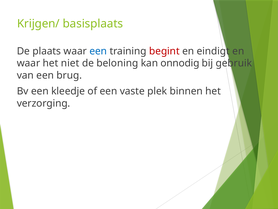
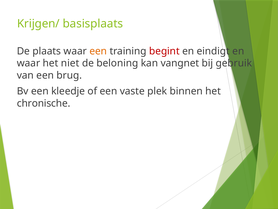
een colour: blue -> orange (98, 51)
onnodig: onnodig -> vangnet (180, 63)
verzorging: verzorging -> chronische (44, 103)
